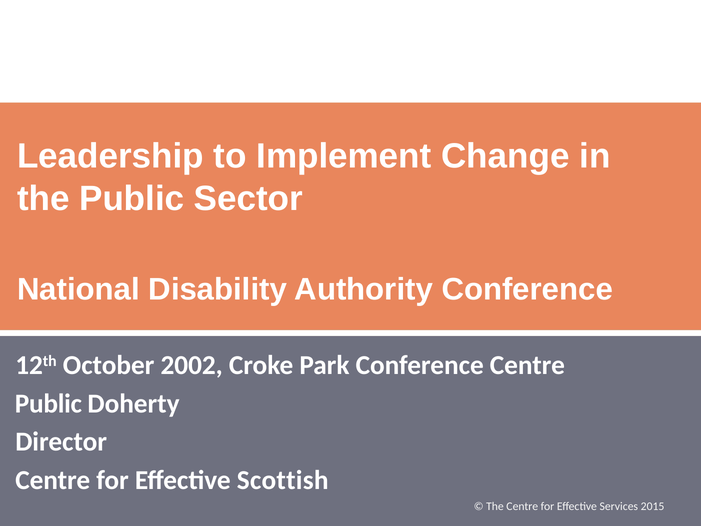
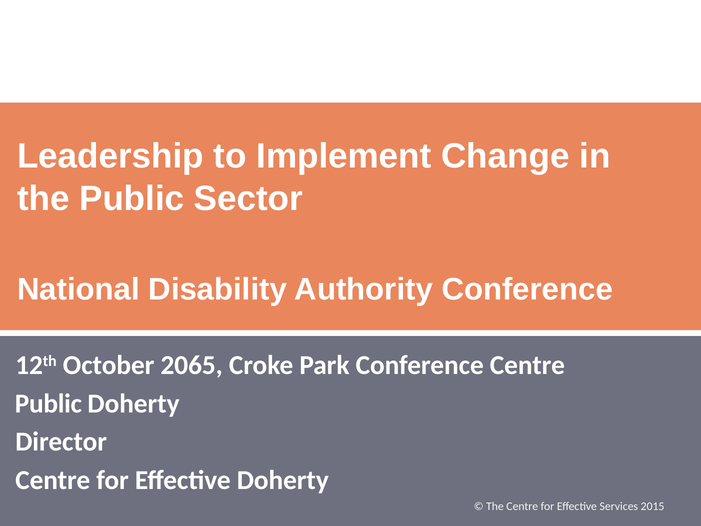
2002: 2002 -> 2065 (192, 365)
Effective Scottish: Scottish -> Doherty (283, 480)
